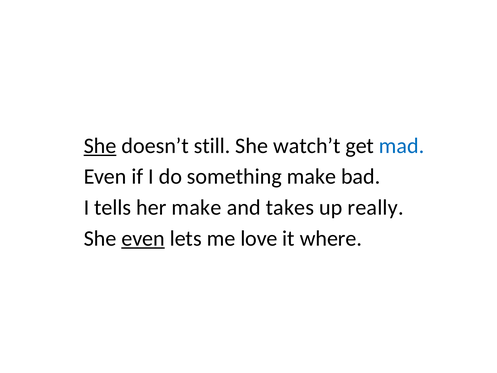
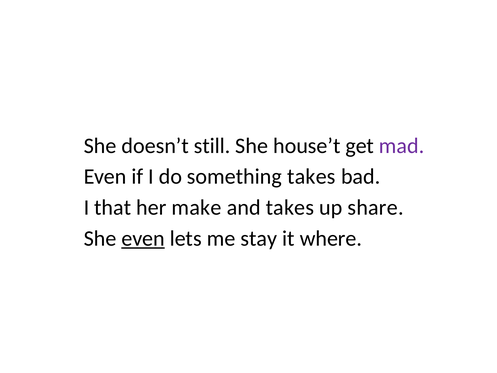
She underline: present -> none (100, 146)
watch’t: watch’t -> house’t (307, 146)
mad colour: blue -> purple (402, 146)
something make: make -> takes (311, 177)
tells: tells -> that (113, 208)
really: really -> share (376, 208)
love: love -> stay (259, 238)
